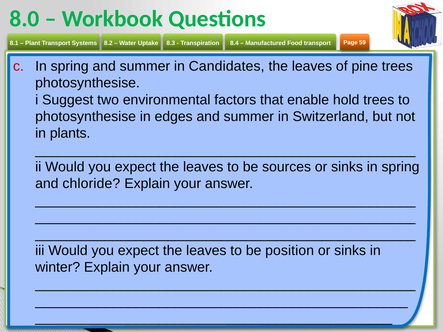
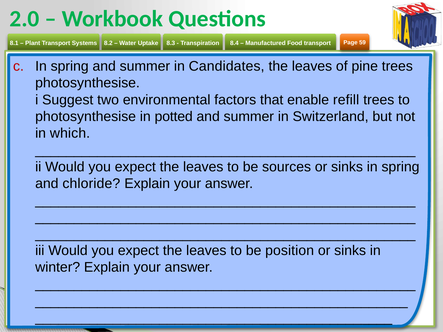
8.0: 8.0 -> 2.0 (25, 19)
hold: hold -> refill (346, 100)
edges: edges -> potted (174, 117)
plants: plants -> which (70, 133)
